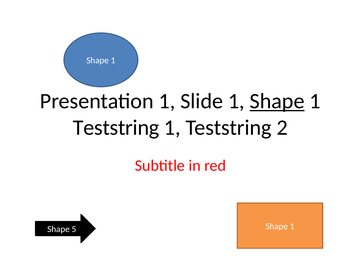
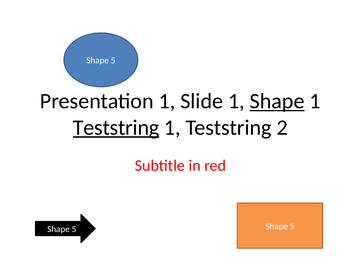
1: 1 -> 5 (113, 61)
Teststring underline: none -> present (116, 128)
1: 1 -> 5 (292, 227)
